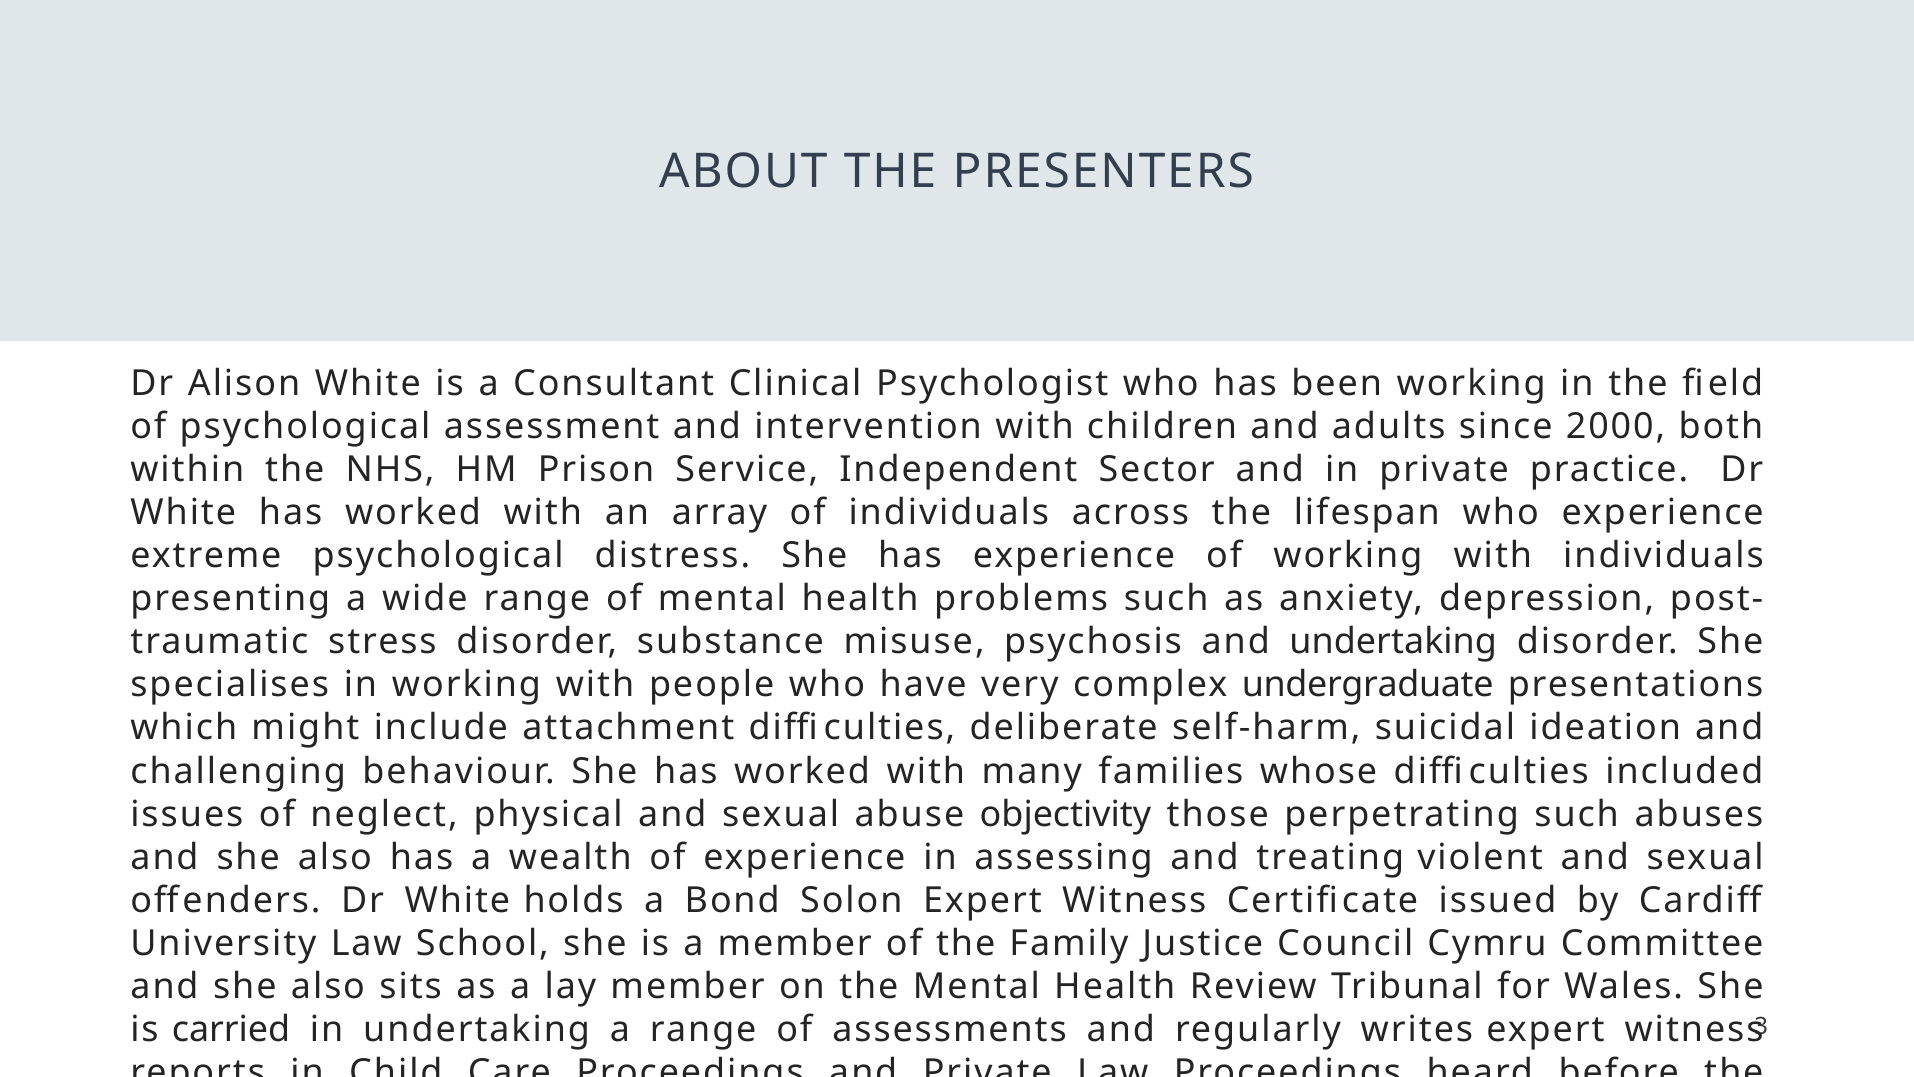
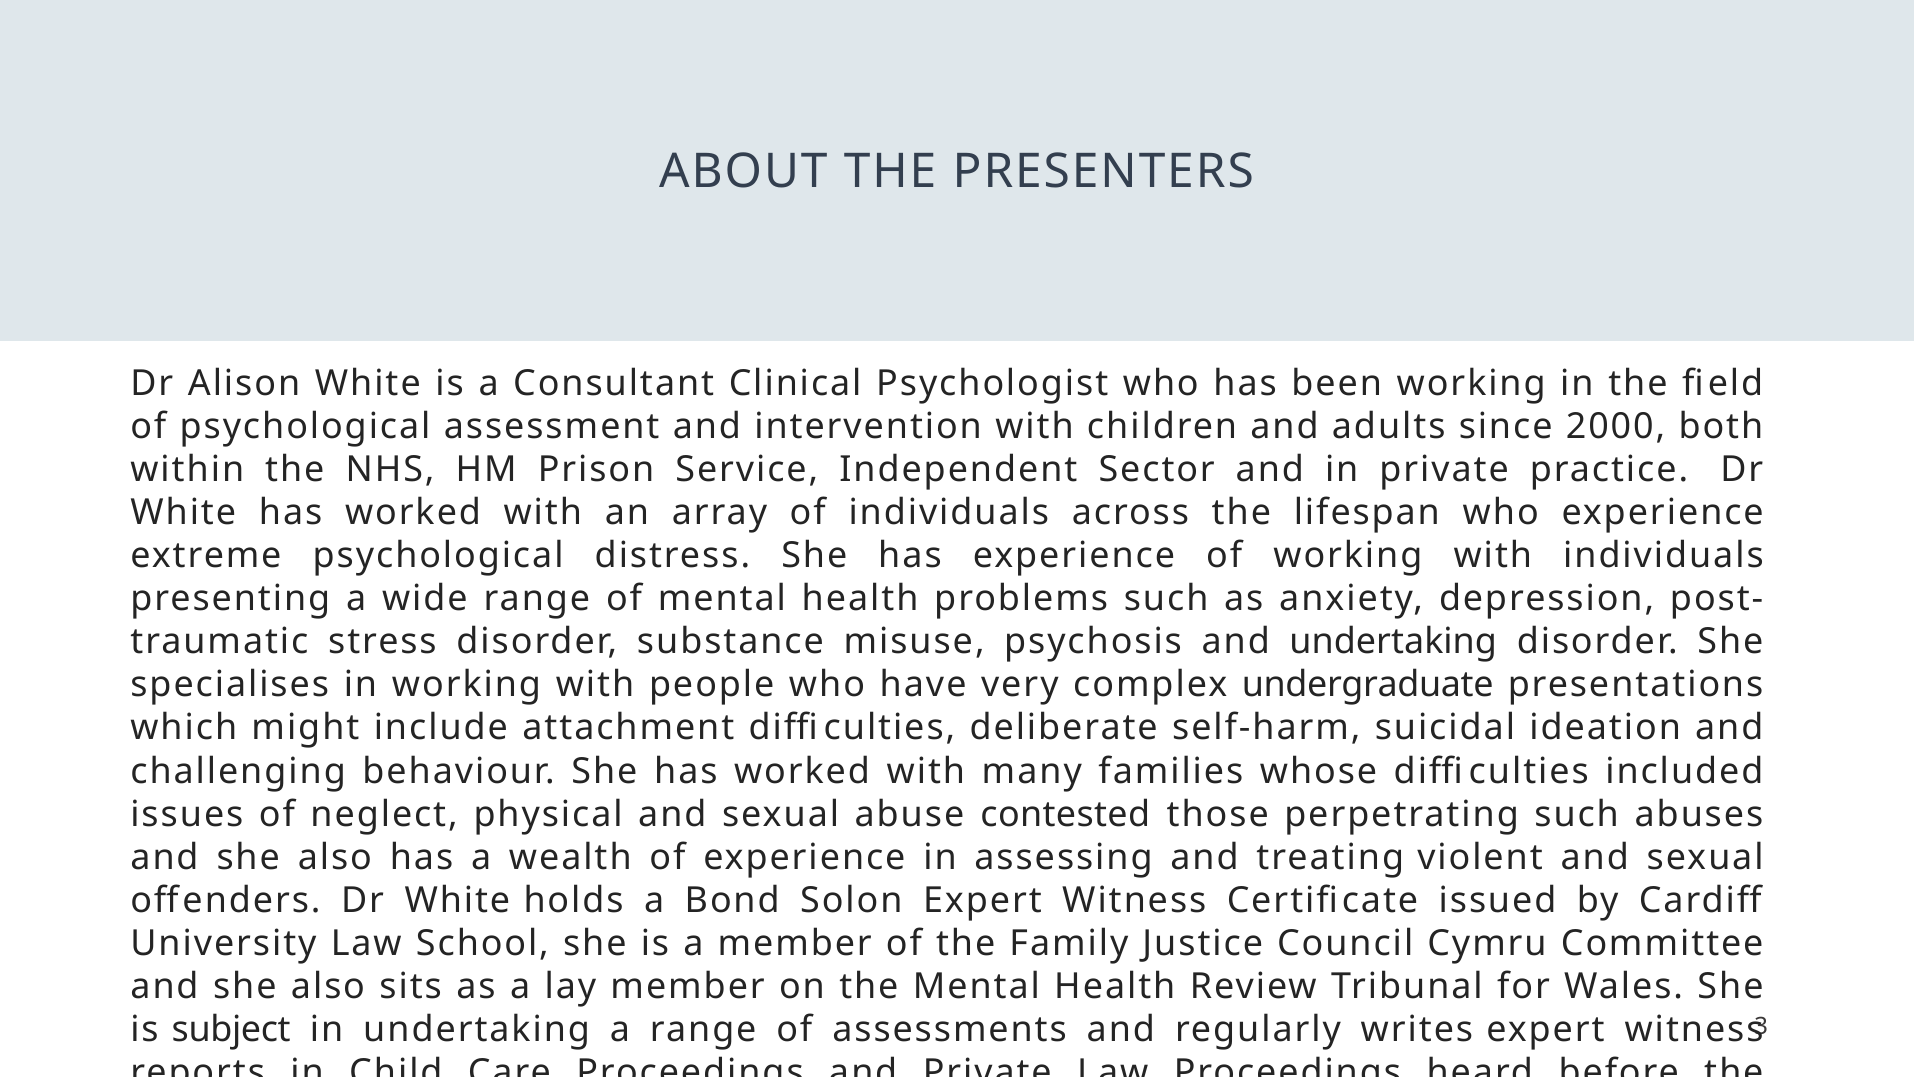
objectivity: objectivity -> contested (1065, 814)
carried: carried -> subject (231, 1029)
